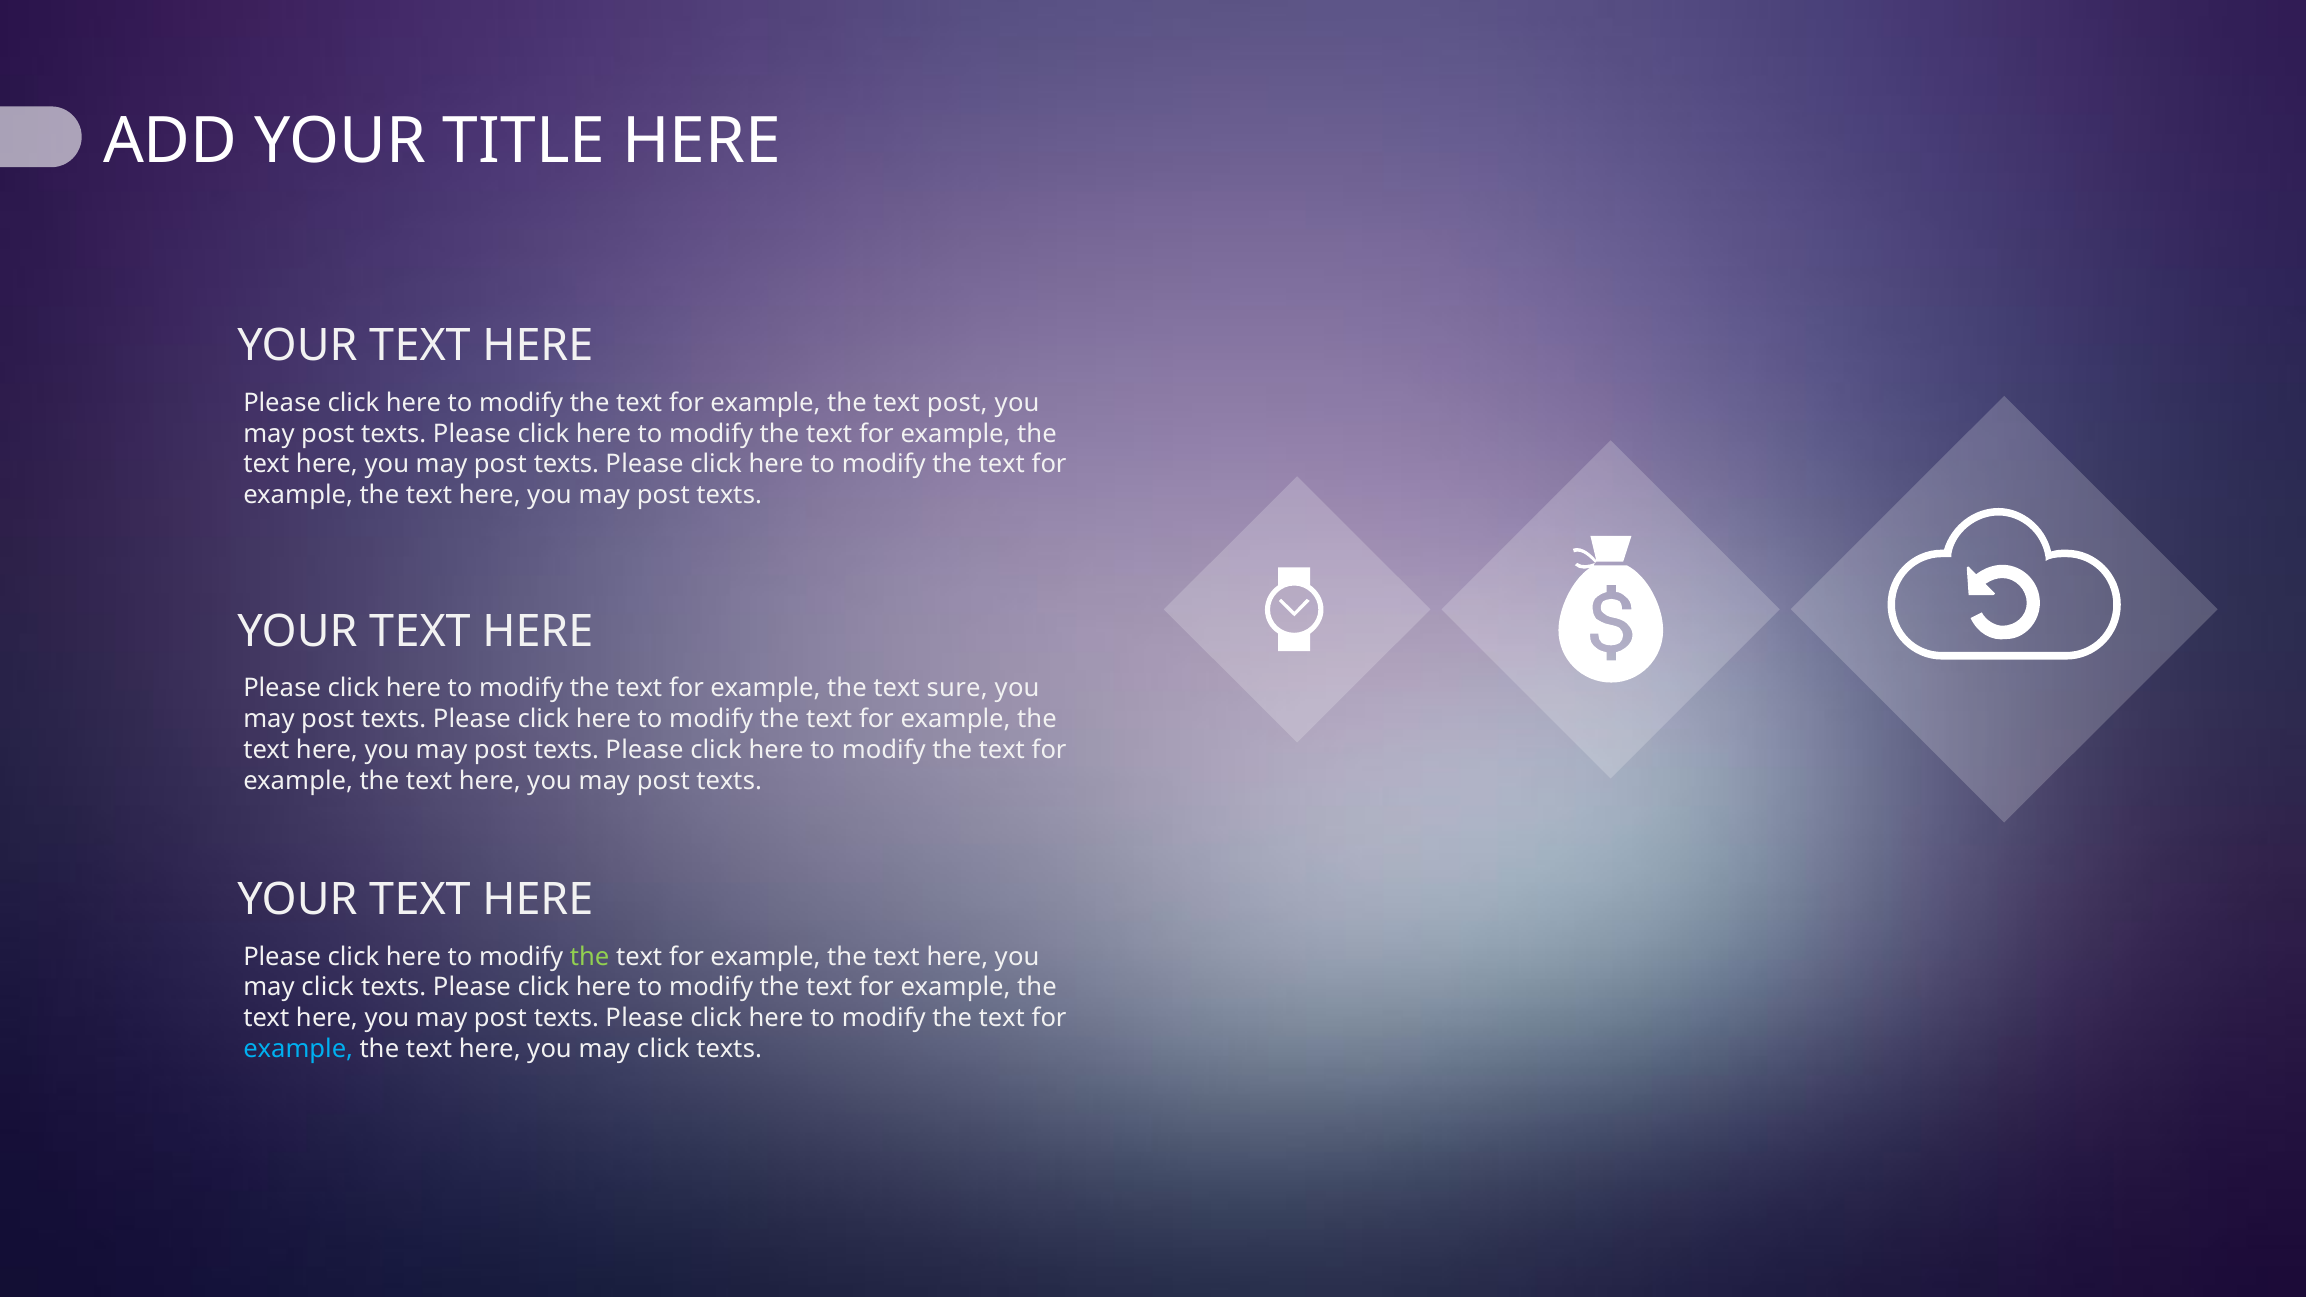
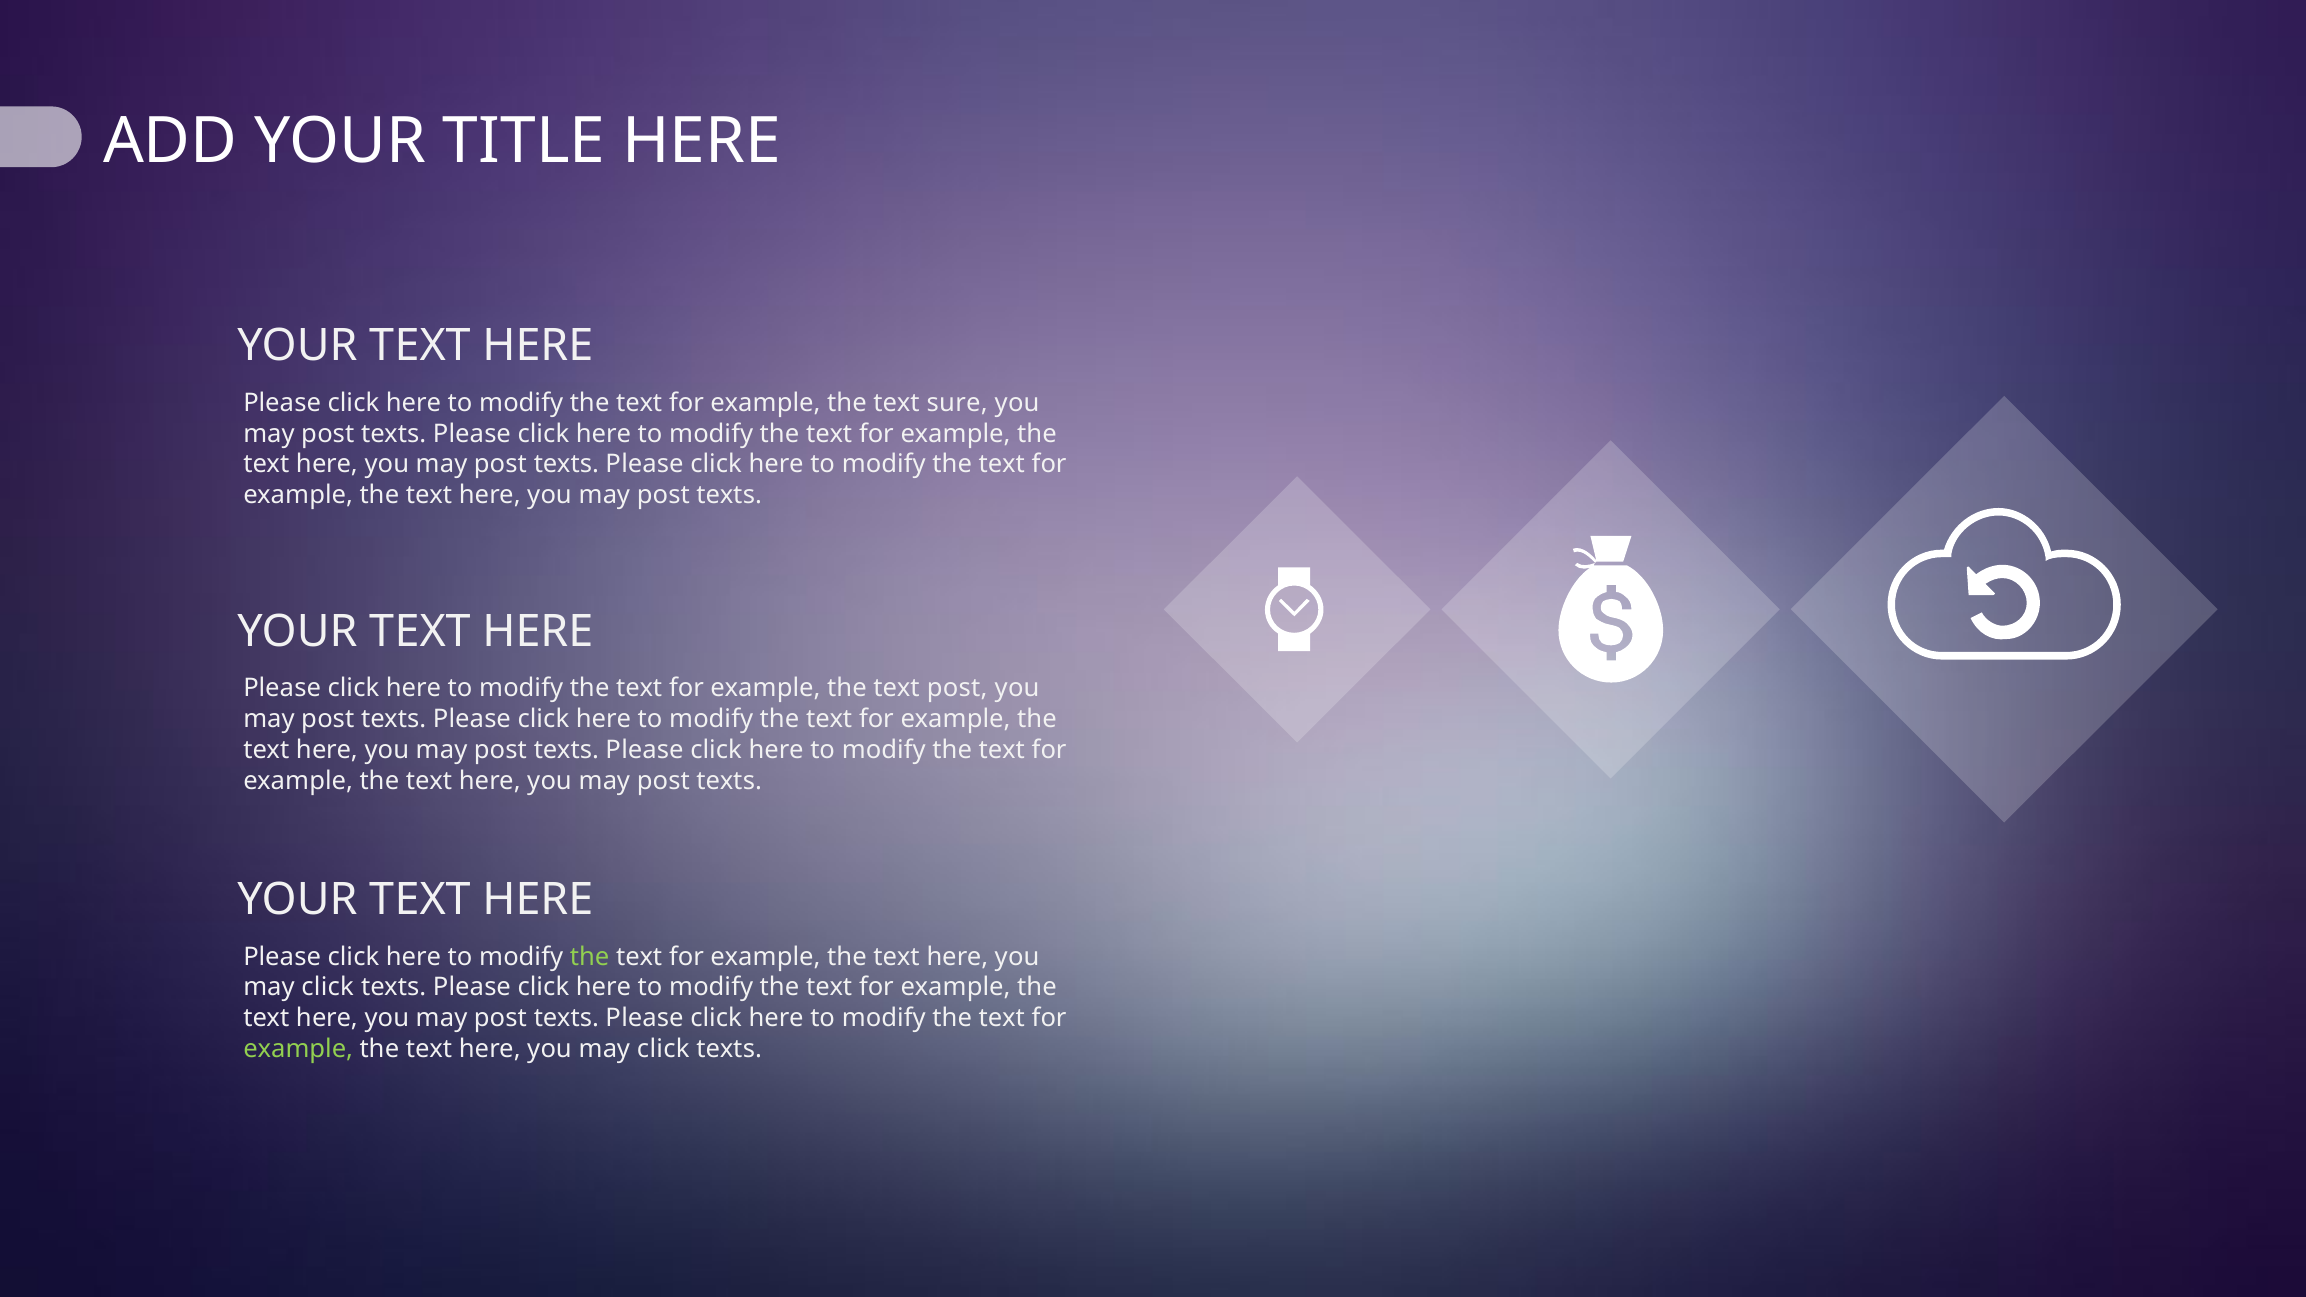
text post: post -> sure (957, 403)
text sure: sure -> post (957, 689)
example colour: light blue -> light green (298, 1049)
